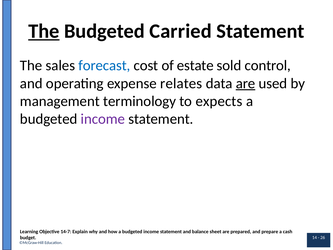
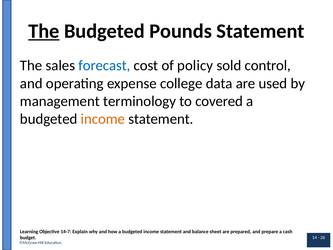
Carried: Carried -> Pounds (181, 31)
estate: estate -> policy (195, 66)
relates: relates -> college (181, 83)
are underline: present -> none (246, 83)
expects: expects -> covered (219, 101)
income colour: purple -> orange (103, 119)
